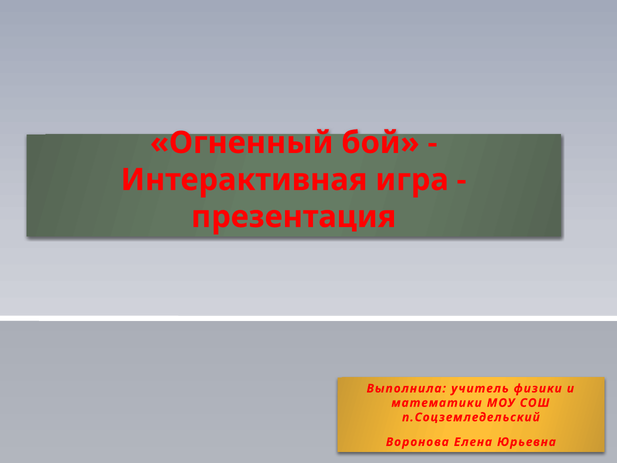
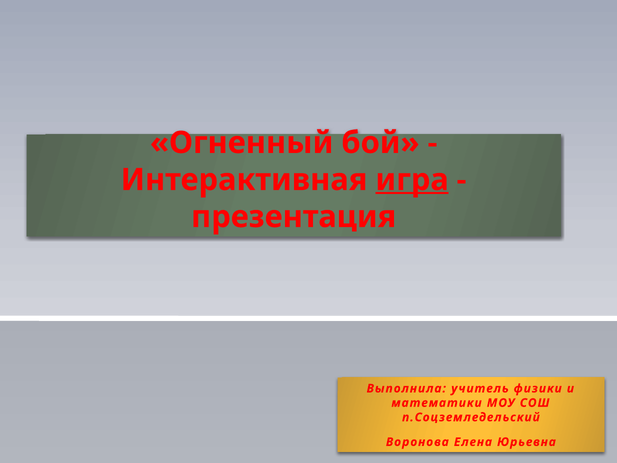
игра underline: none -> present (412, 180)
